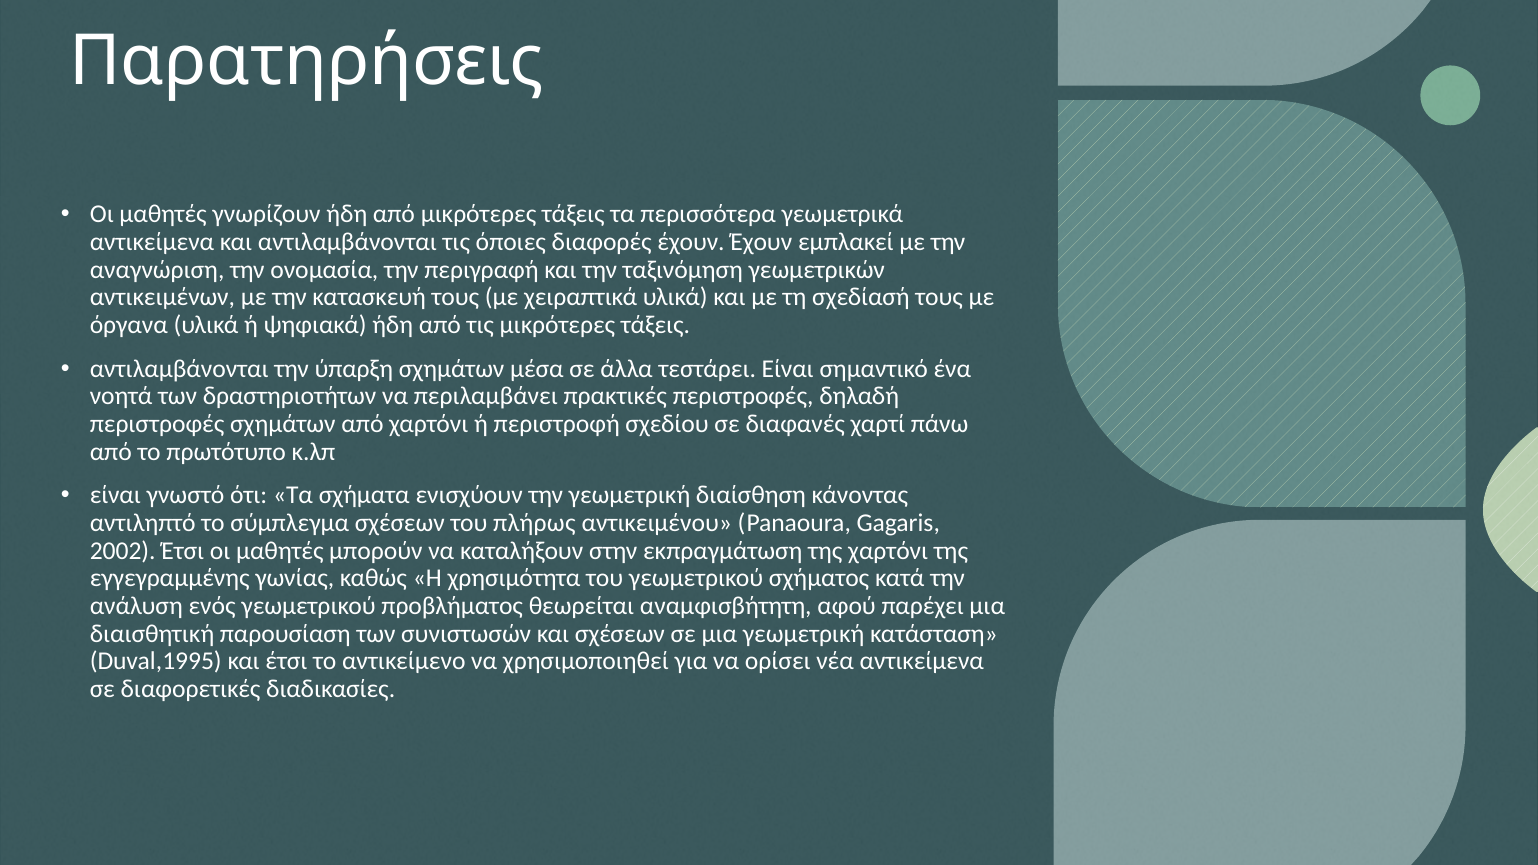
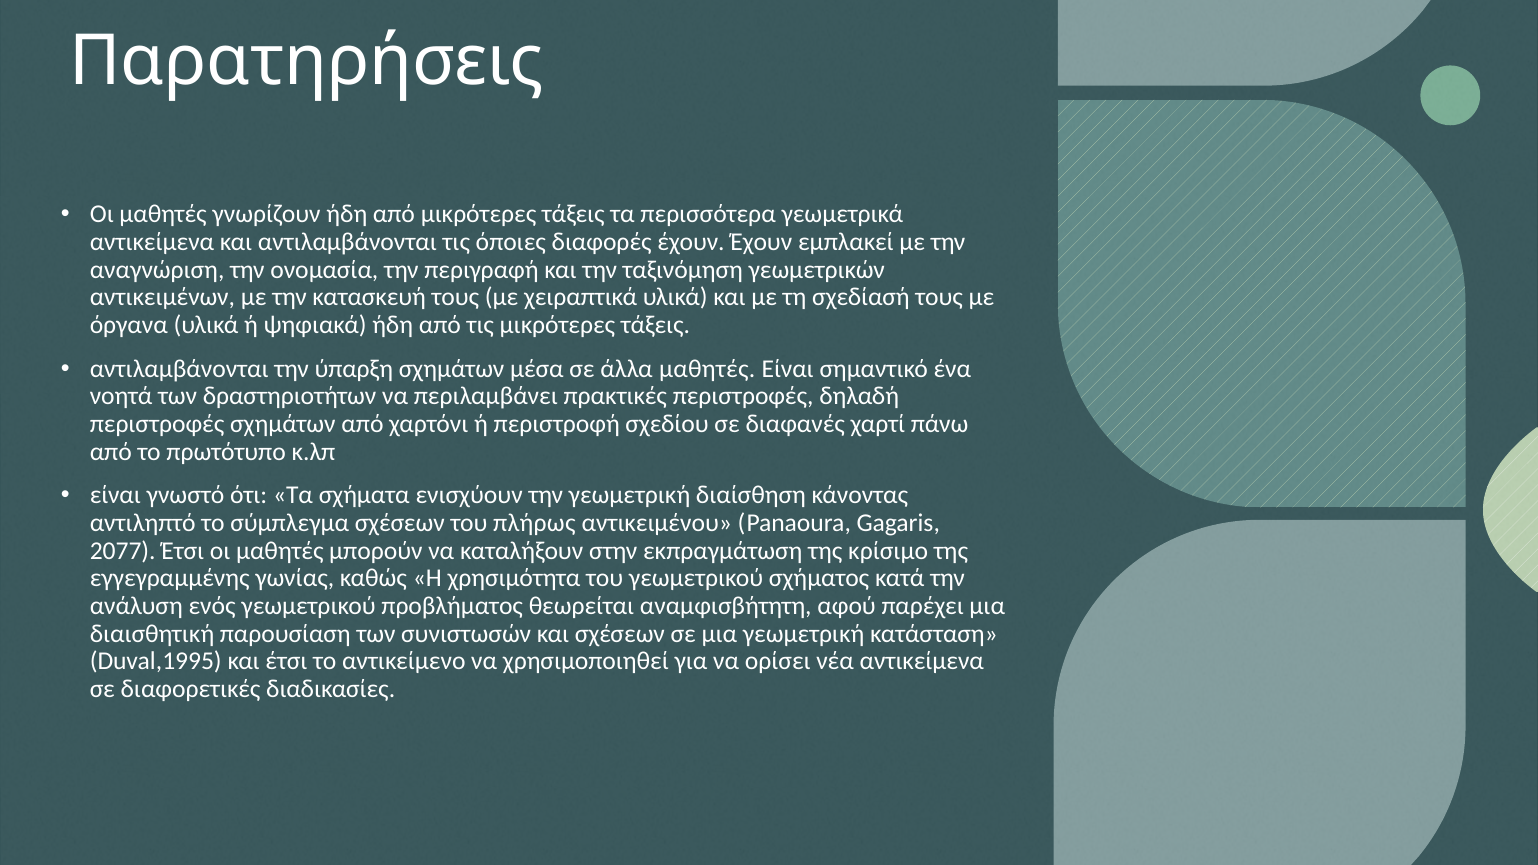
άλλα τεστάρει: τεστάρει -> μαθητές (707, 369)
2002: 2002 -> 2077 (123, 551)
της χαρτόνι: χαρτόνι -> κρίσιμο (888, 551)
